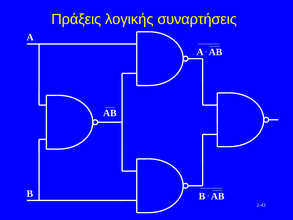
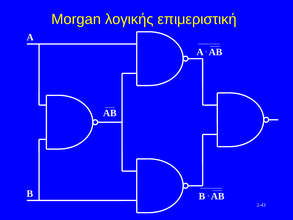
Πράξεις: Πράξεις -> Morgan (76, 19)
συναρτήσεις: συναρτήσεις -> επιμεριστική (197, 19)
